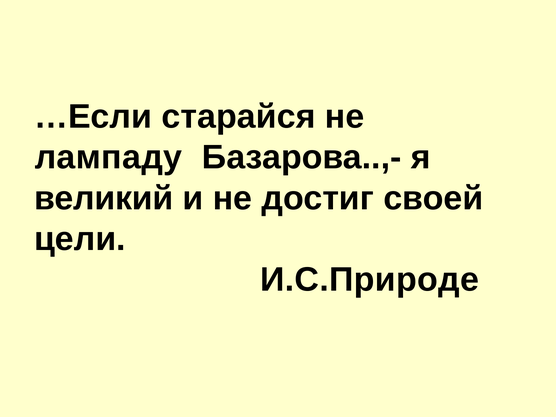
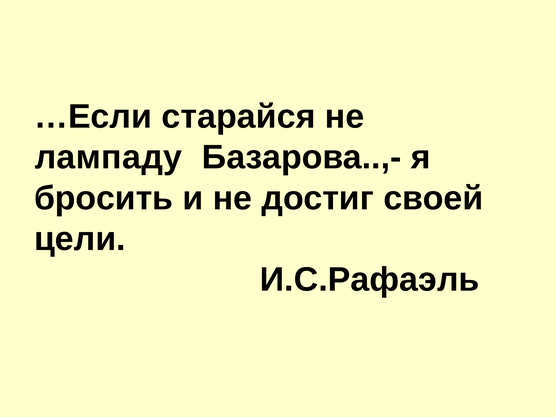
великий: великий -> бросить (104, 198)
И.С.Природе: И.С.Природе -> И.С.Рафаэль (370, 280)
